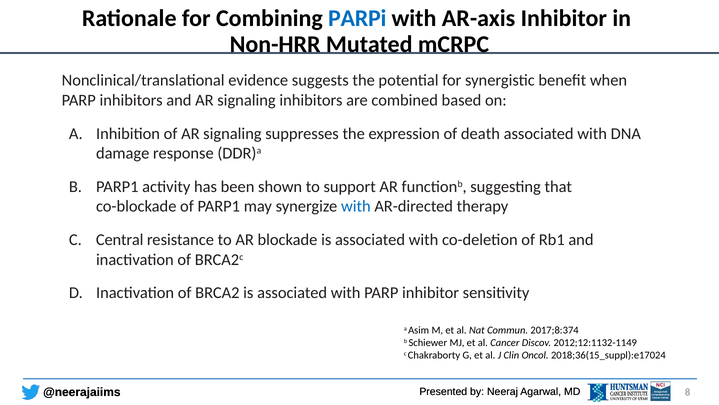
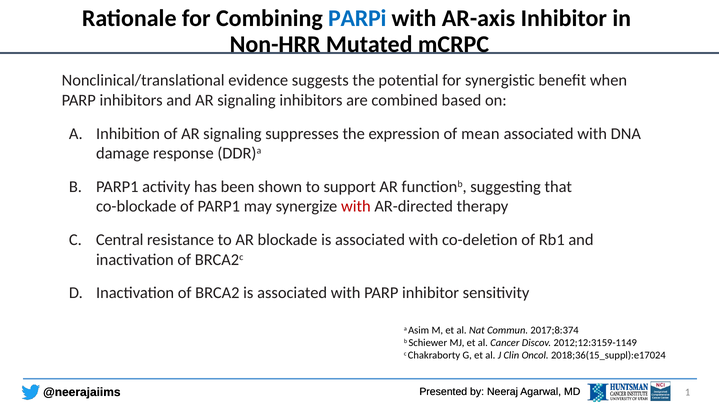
death: death -> mean (480, 133)
with colour: blue -> red (356, 206)
2012;12:1132-1149: 2012;12:1132-1149 -> 2012;12:3159-1149 (595, 342)
8: 8 -> 1 (688, 392)
